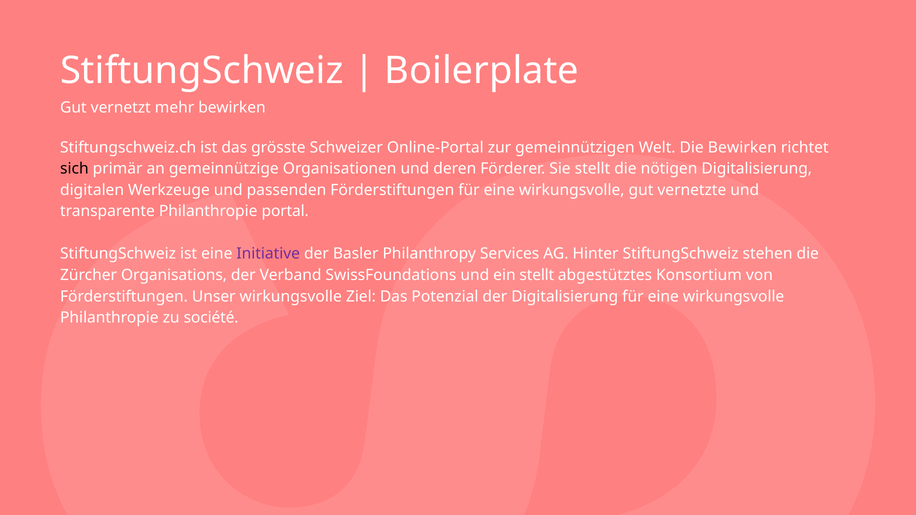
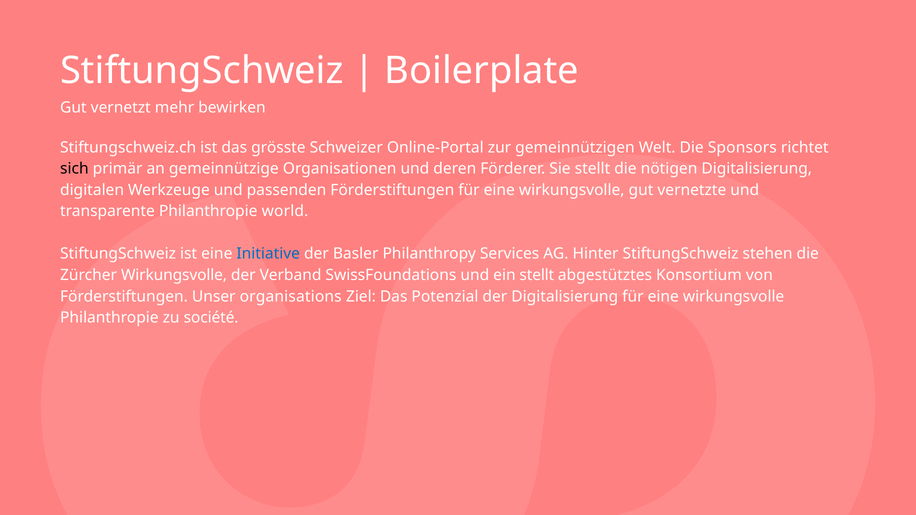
Die Bewirken: Bewirken -> Sponsors (742, 147)
portal: portal -> world (285, 211)
Initiative colour: purple -> blue (268, 254)
Zürcher Organisations: Organisations -> Wirkungsvolle (174, 275)
Unser wirkungsvolle: wirkungsvolle -> organisations (291, 297)
